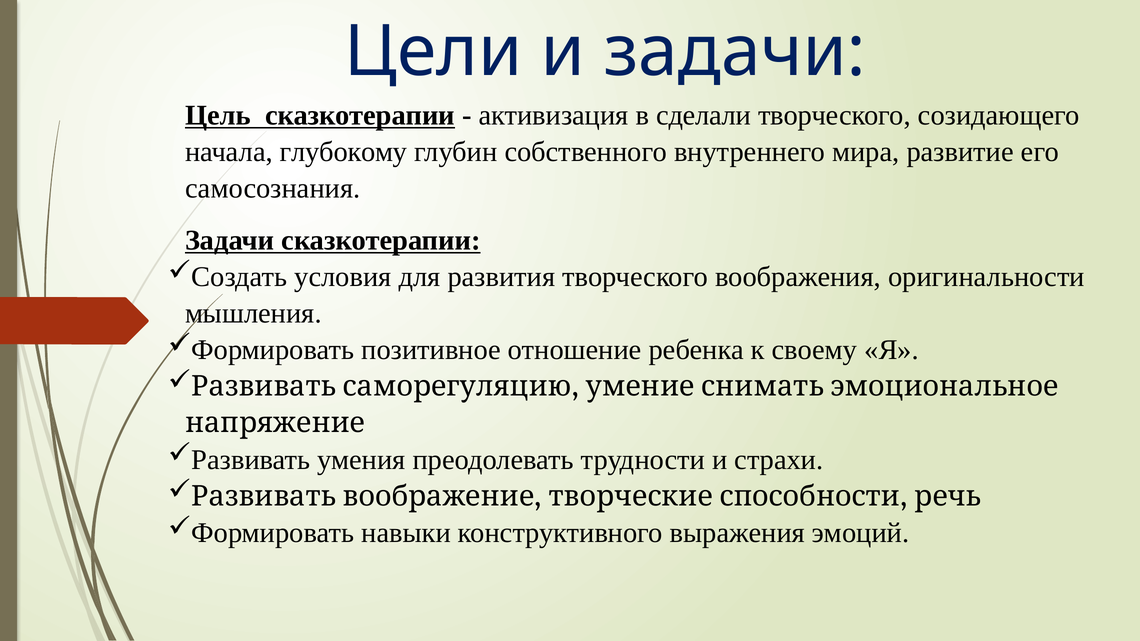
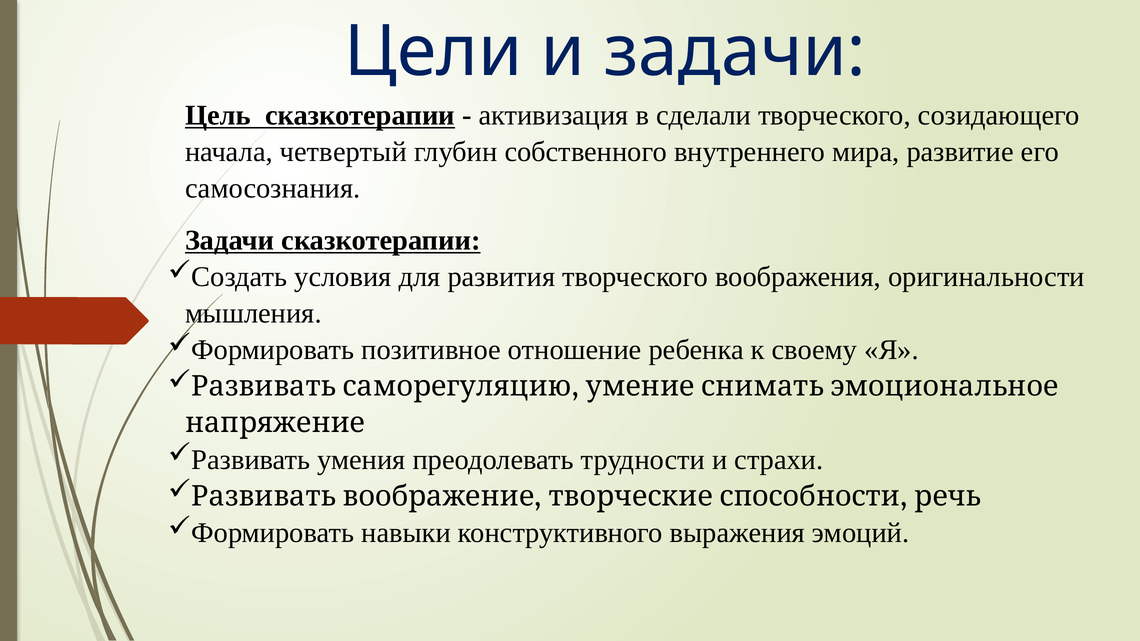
глубокому: глубокому -> четвертый (343, 152)
